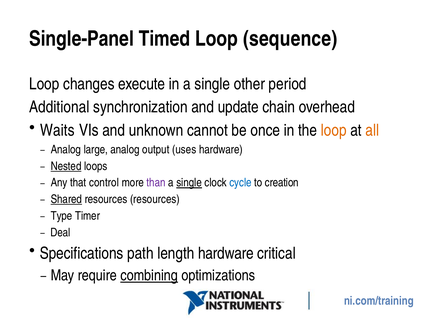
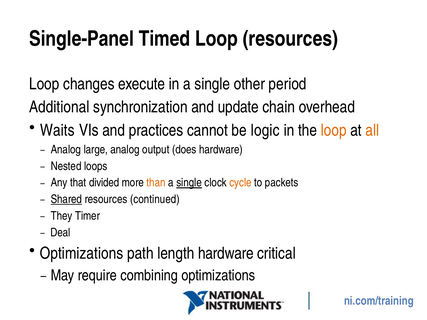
Loop sequence: sequence -> resources (290, 39)
unknown: unknown -> practices (156, 131)
once: once -> logic (265, 131)
uses: uses -> does (184, 150)
Nested underline: present -> none (66, 166)
control: control -> divided (104, 183)
than colour: purple -> orange (156, 183)
cycle colour: blue -> orange (241, 183)
creation: creation -> packets (282, 183)
resources resources: resources -> continued (155, 199)
Type: Type -> They (62, 216)
Specifications: Specifications -> Optimizations (81, 253)
combining underline: present -> none (149, 276)
